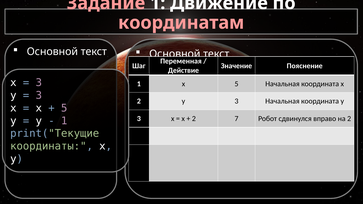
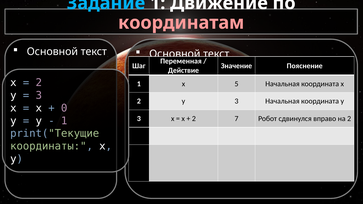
Задание colour: pink -> light blue (106, 3)
3: 3 -> 2 (39, 83)
5: 5 -> 0 (64, 108)
